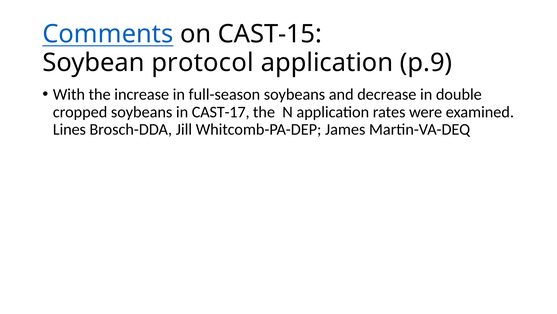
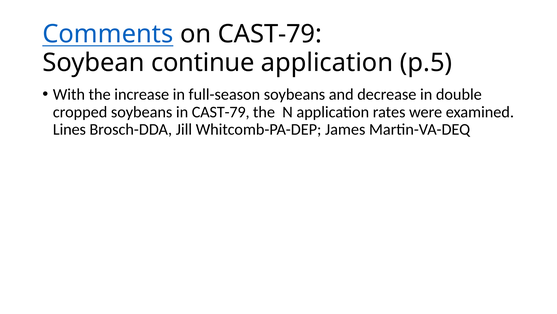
on CAST-15: CAST-15 -> CAST-79 (270, 34)
protocol: protocol -> continue (203, 62)
p.9: p.9 -> p.5 (426, 62)
in CAST-17: CAST-17 -> CAST-79 (221, 112)
